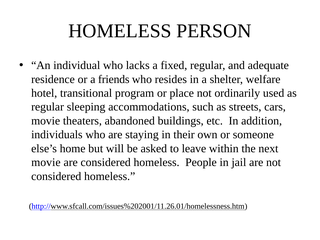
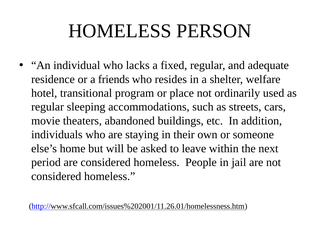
movie: movie -> period (46, 162)
